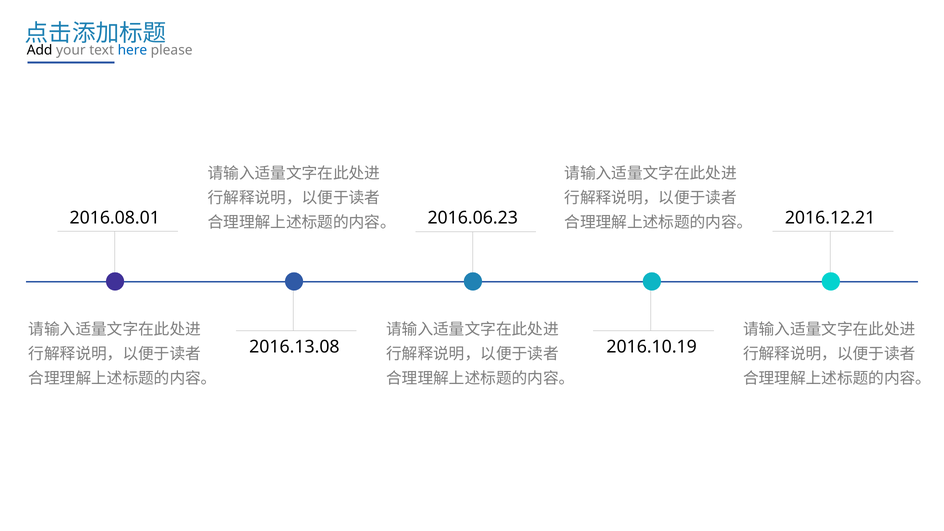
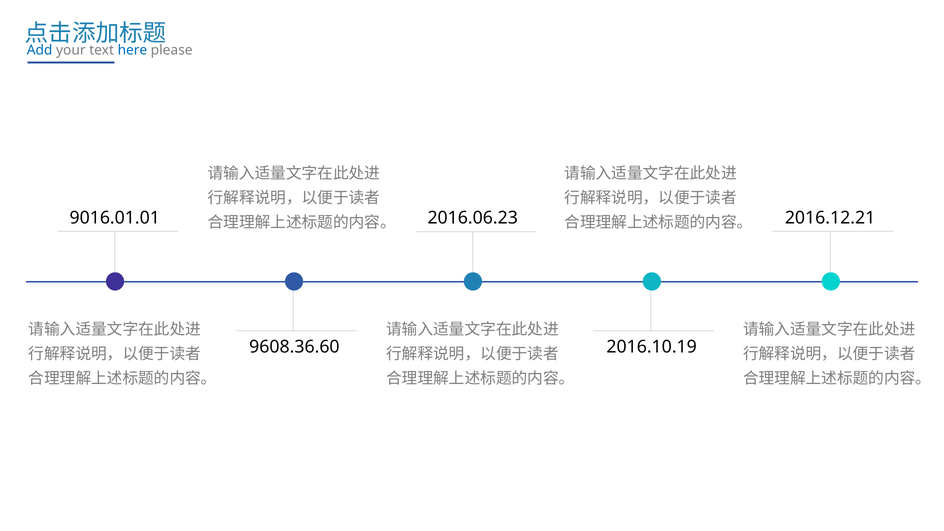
Add colour: black -> blue (40, 50)
2016.08.01: 2016.08.01 -> 9016.01.01 (115, 218)
2016.13.08: 2016.13.08 -> 9608.36.60 (294, 347)
